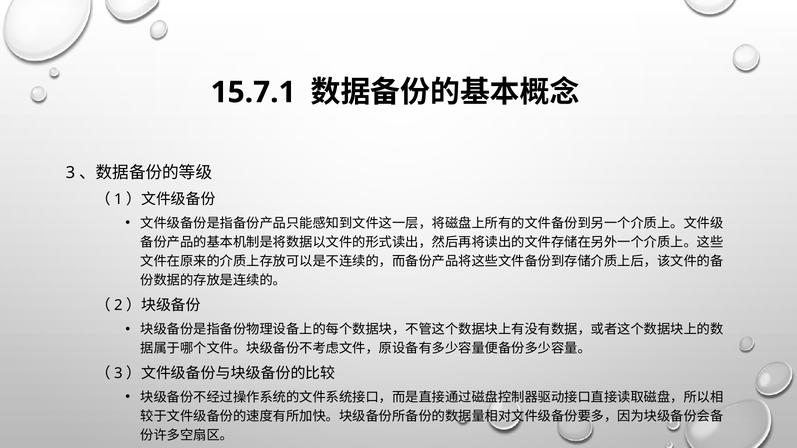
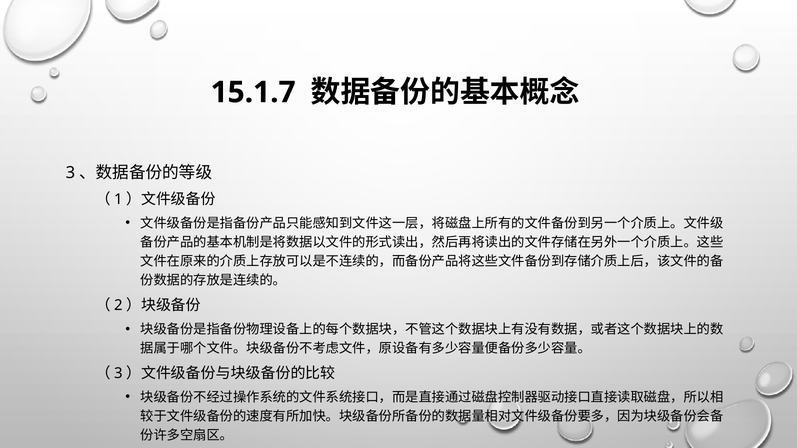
15.7.1: 15.7.1 -> 15.1.7 (253, 92)
